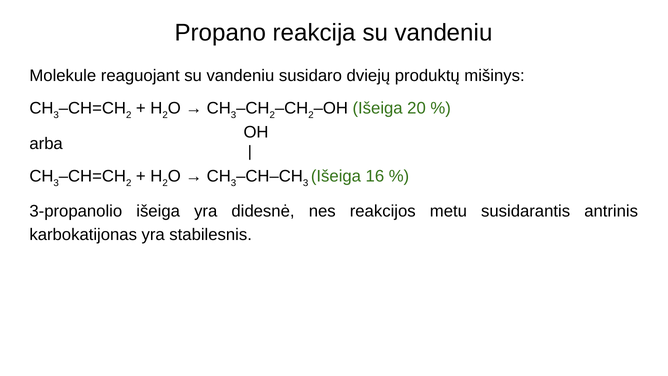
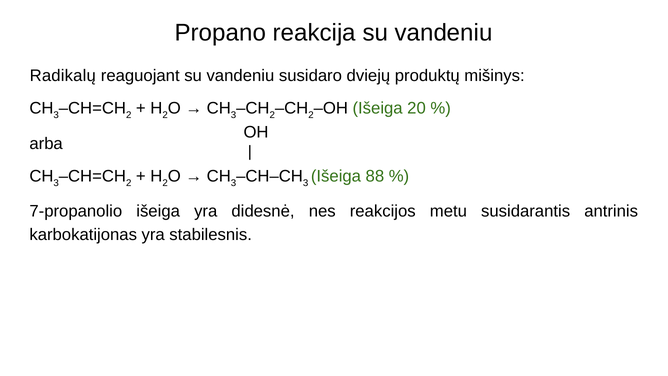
Molekule: Molekule -> Radikalų (63, 76)
16: 16 -> 88 (375, 176)
3-propanolio: 3-propanolio -> 7-propanolio (76, 211)
